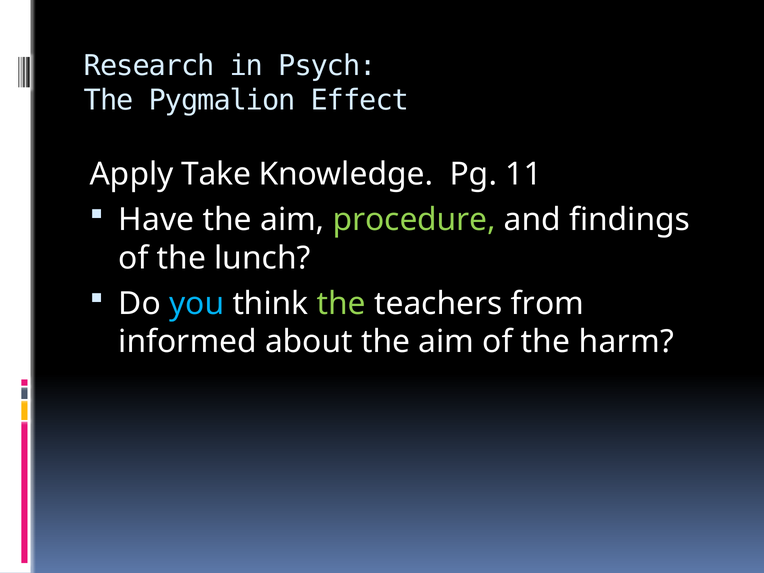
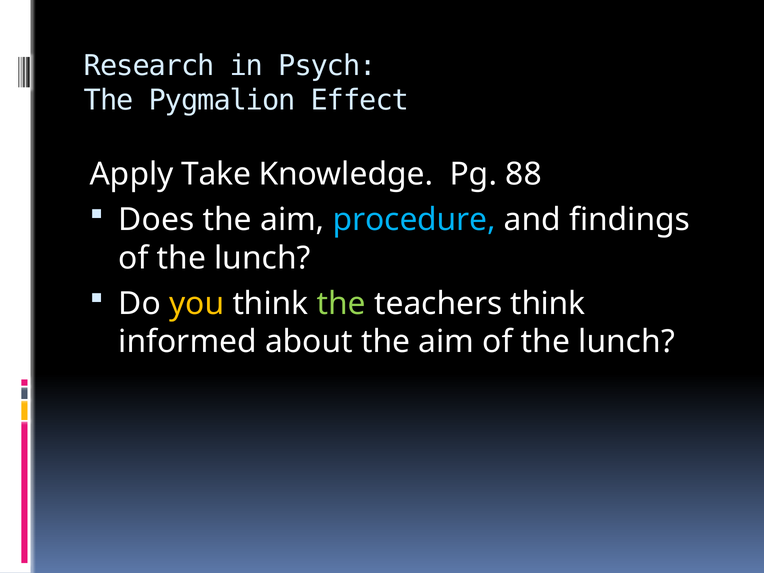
11: 11 -> 88 (524, 174)
Have: Have -> Does (156, 220)
procedure colour: light green -> light blue (414, 220)
you colour: light blue -> yellow (197, 304)
teachers from: from -> think (548, 304)
aim of the harm: harm -> lunch (627, 342)
